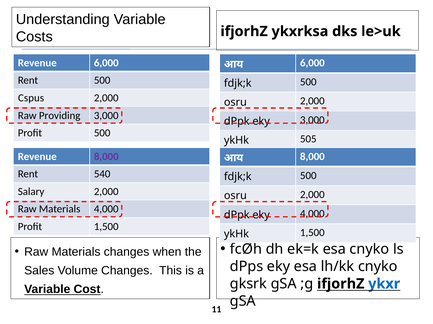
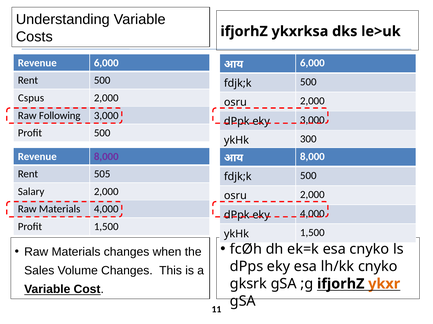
Providing: Providing -> Following (60, 116)
505: 505 -> 300 (308, 139)
540: 540 -> 505 (102, 174)
ykxr colour: blue -> orange (384, 284)
